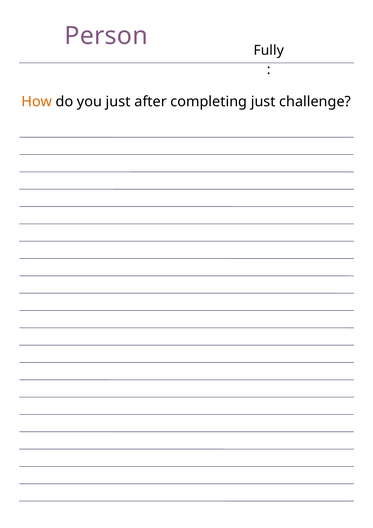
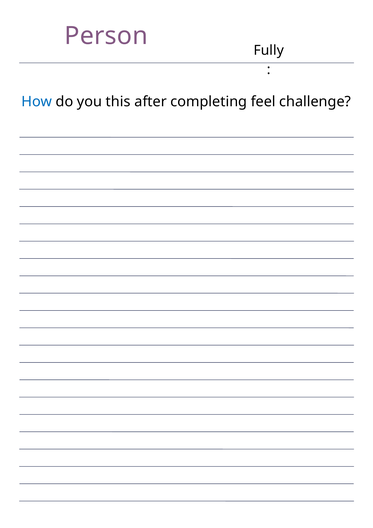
How colour: orange -> blue (37, 101)
you just: just -> this (118, 101)
completing just: just -> feel (263, 101)
